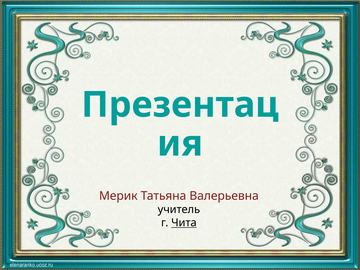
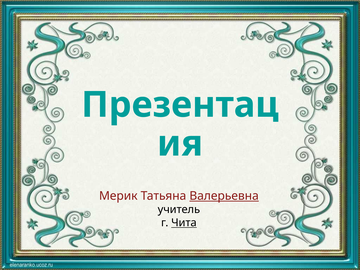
Валерьевна underline: none -> present (224, 196)
